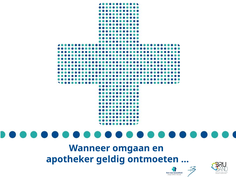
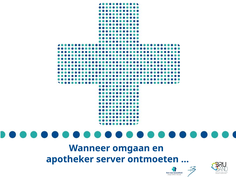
geldig: geldig -> server (111, 159)
